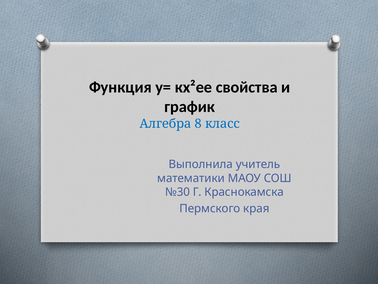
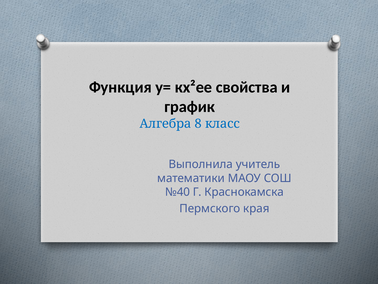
№30: №30 -> №40 (178, 192)
